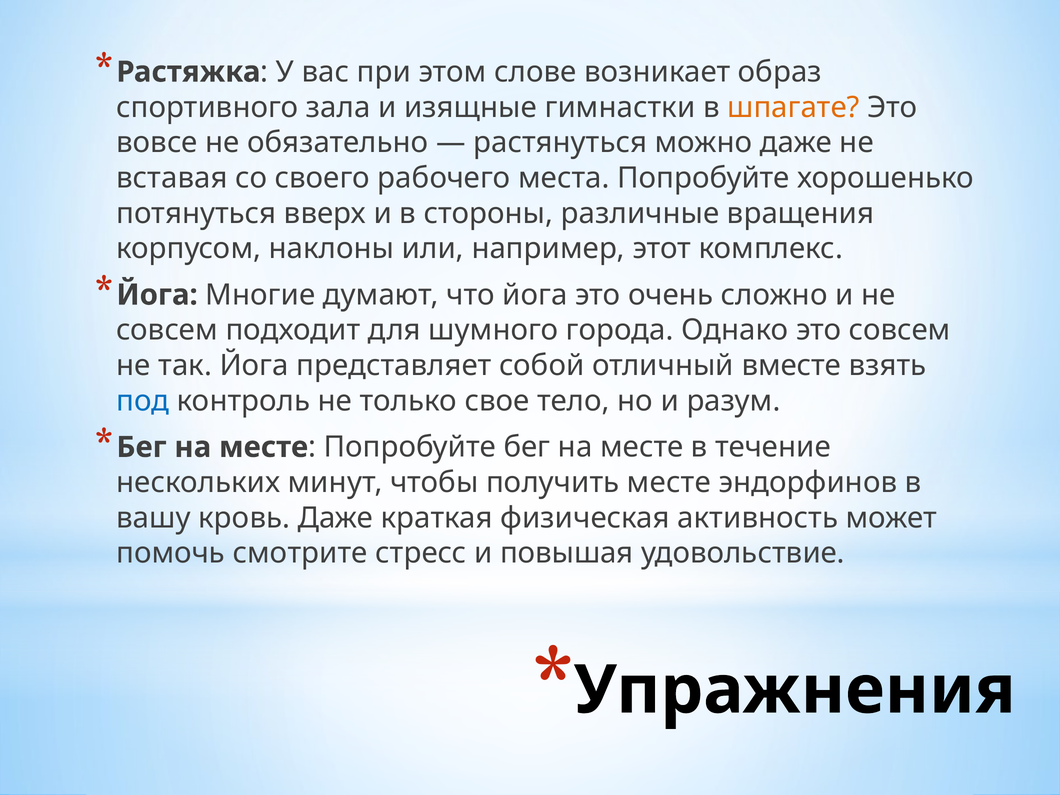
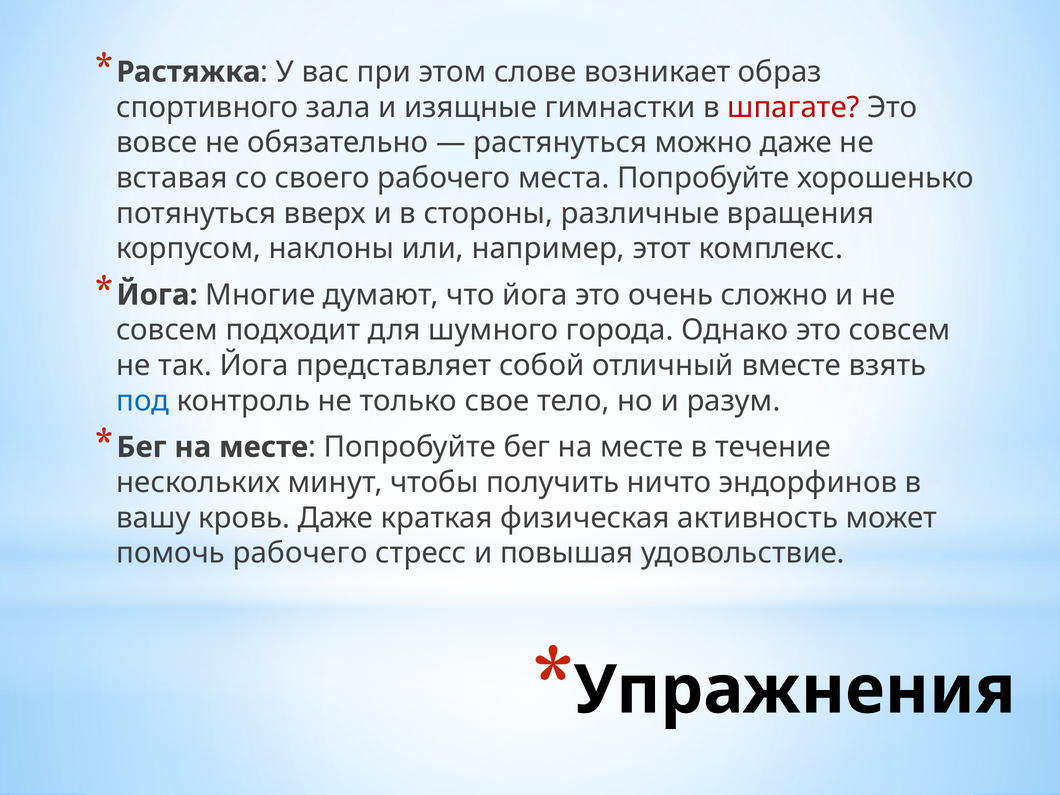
шпагате colour: orange -> red (793, 107)
получить месте: месте -> ничто (669, 483)
помочь смотрите: смотрите -> рабочего (300, 553)
